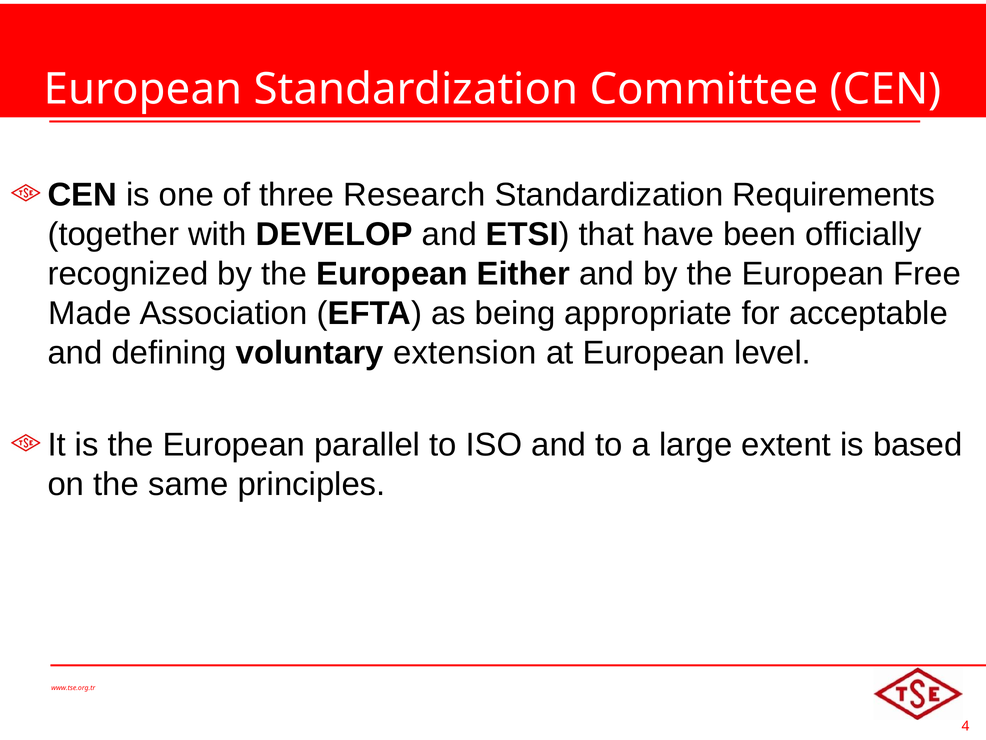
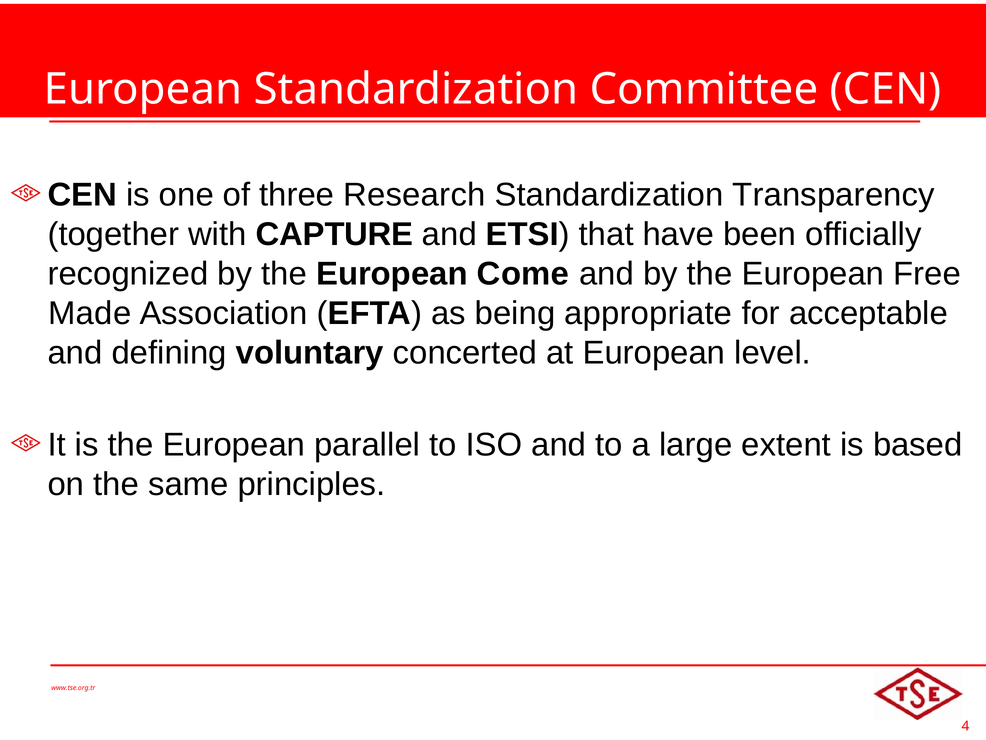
Requirements: Requirements -> Transparency (834, 195)
DEVELOP: DEVELOP -> CAPTURE (335, 234)
Either: Either -> Come (523, 274)
extension: extension -> concerted (465, 353)
